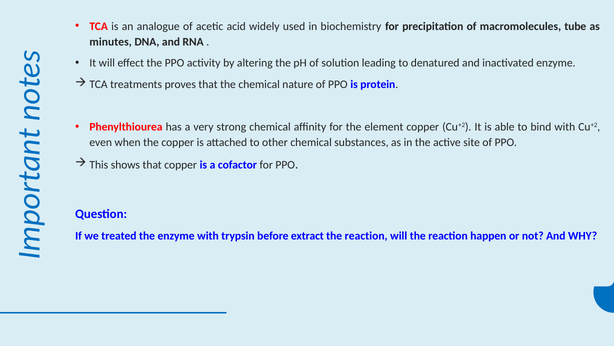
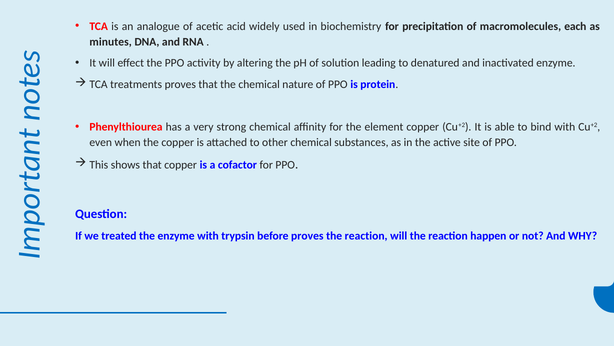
tube: tube -> each (575, 26)
before extract: extract -> proves (307, 236)
